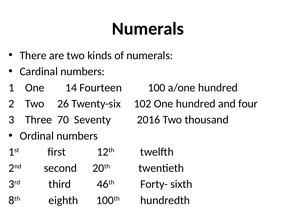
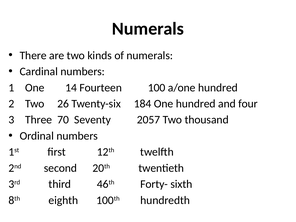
102: 102 -> 184 (143, 104)
2016: 2016 -> 2057 (148, 120)
